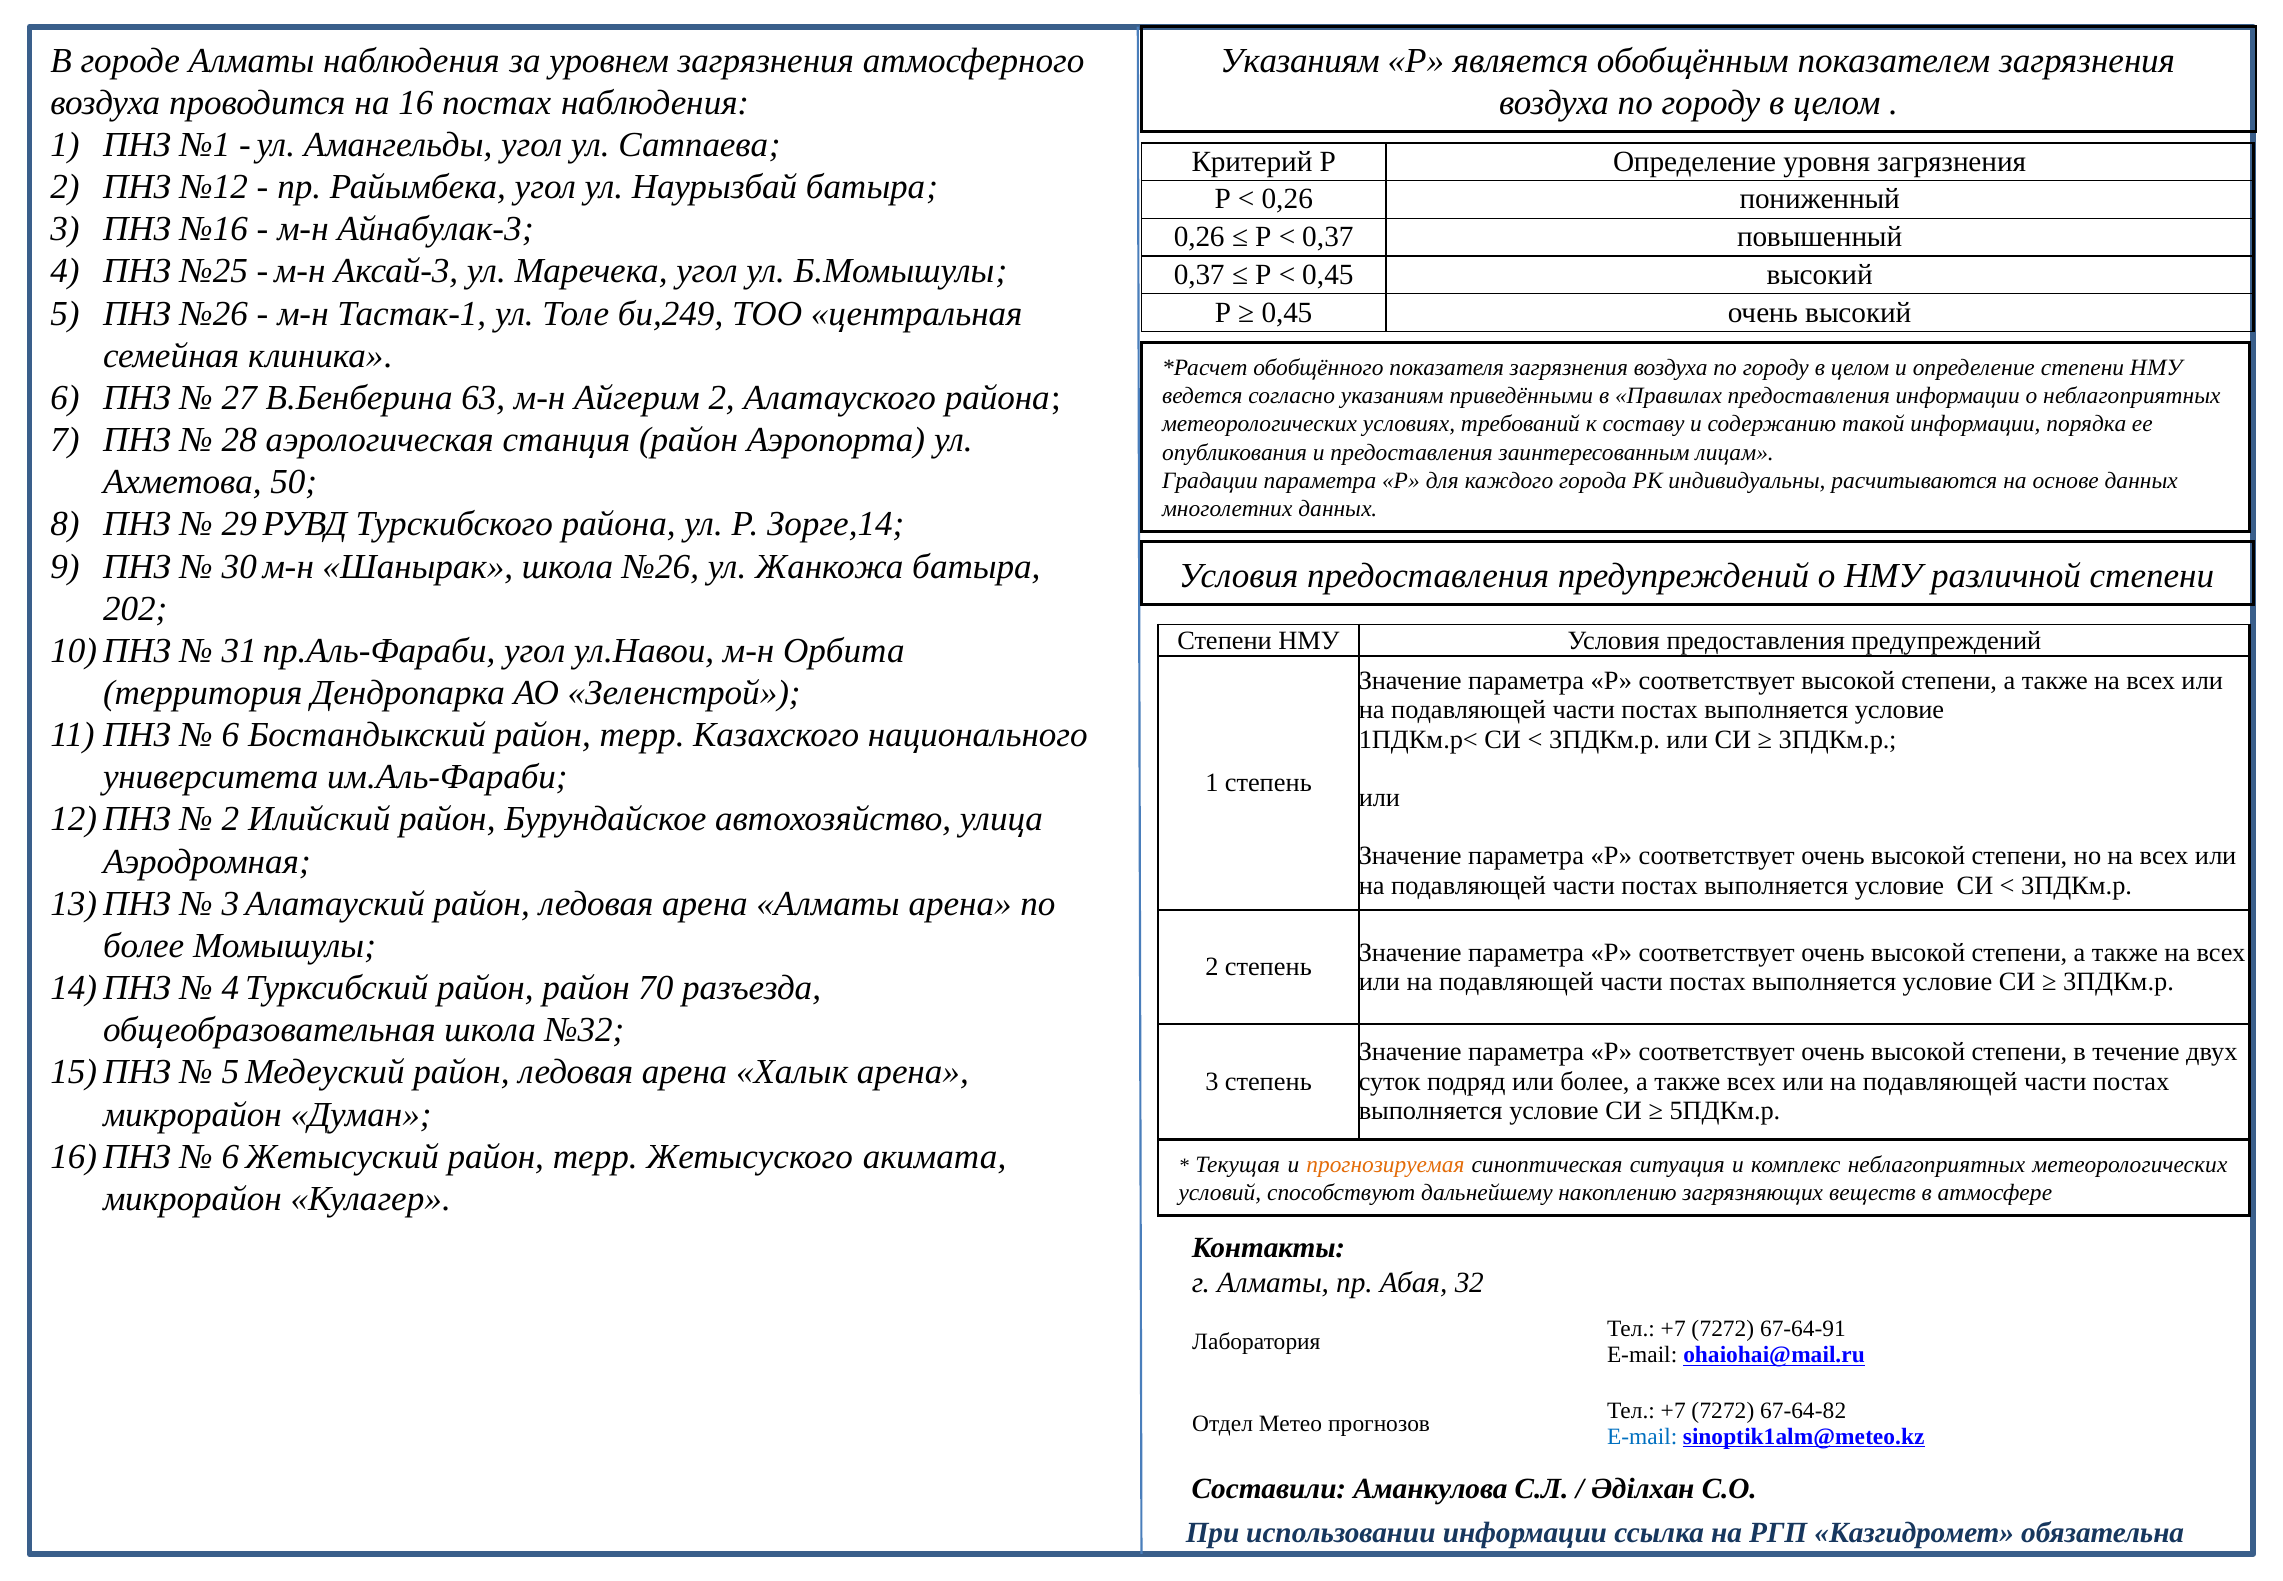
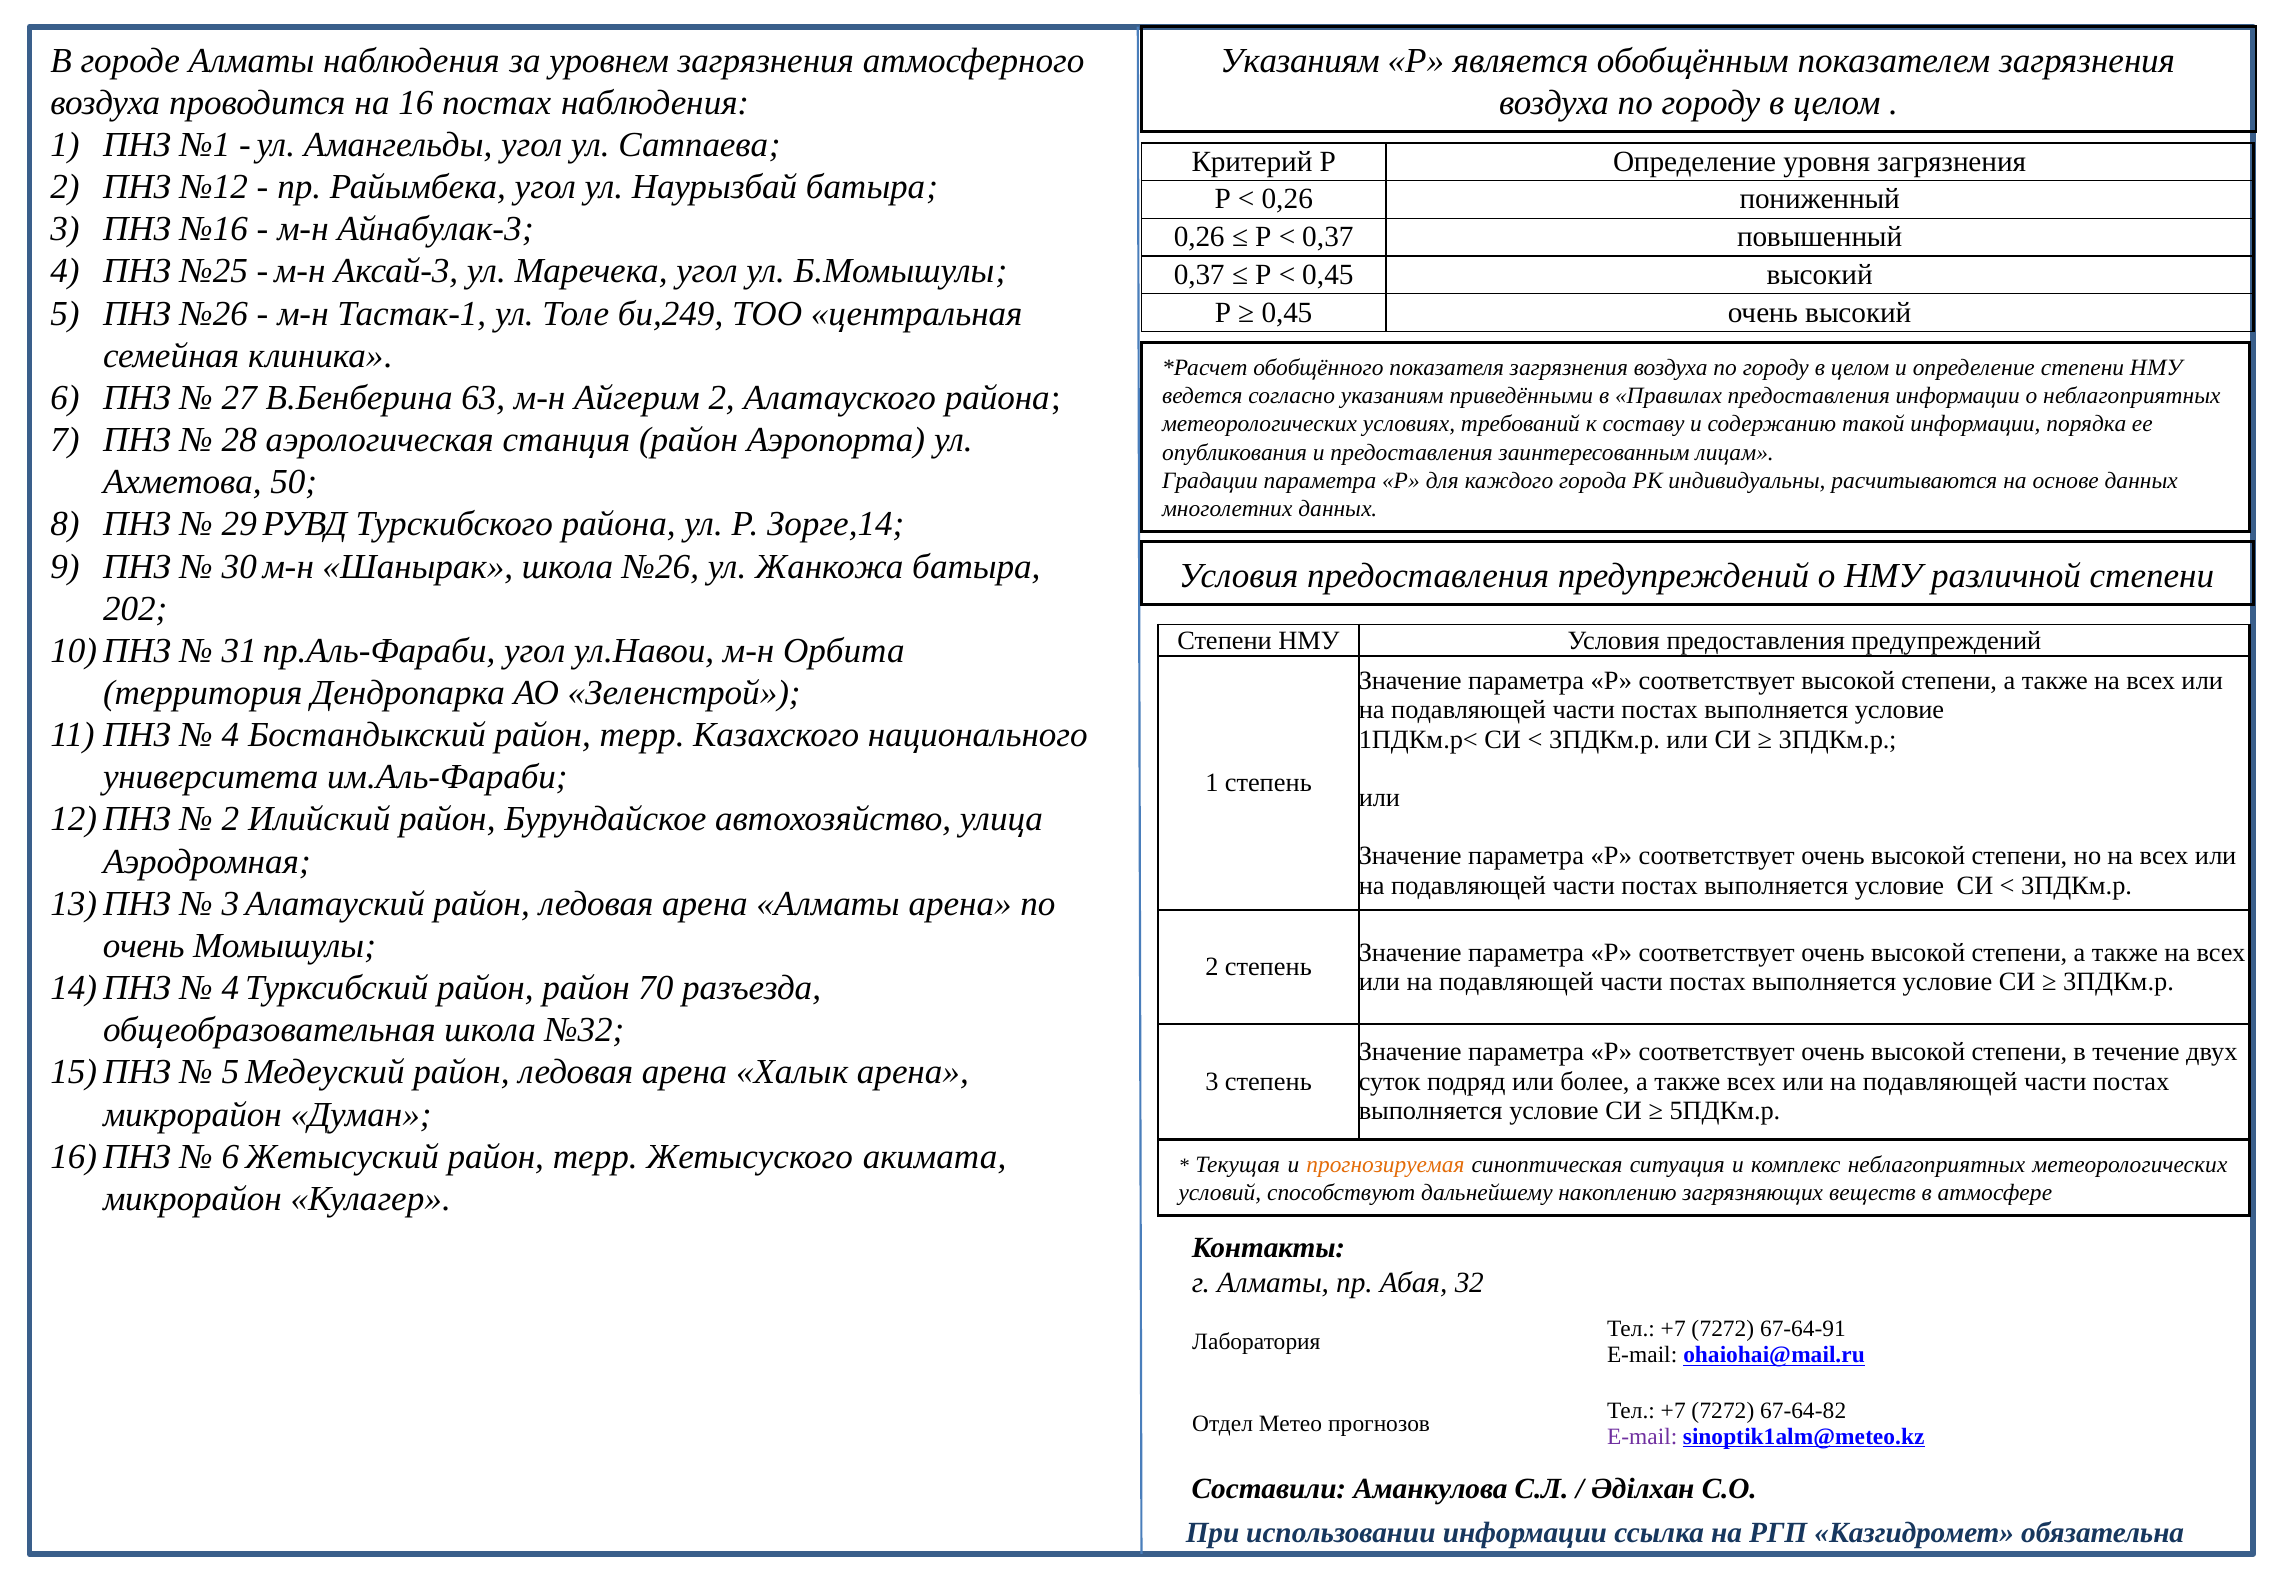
6: 6 -> 4 (231, 735)
более: более -> очень (144, 946)
E-mail colour: blue -> purple (1642, 1436)
